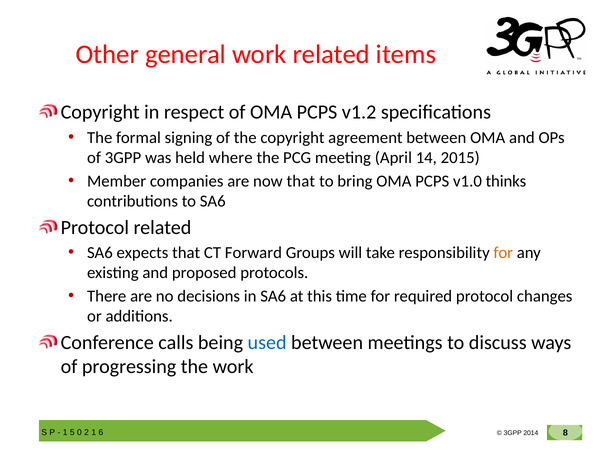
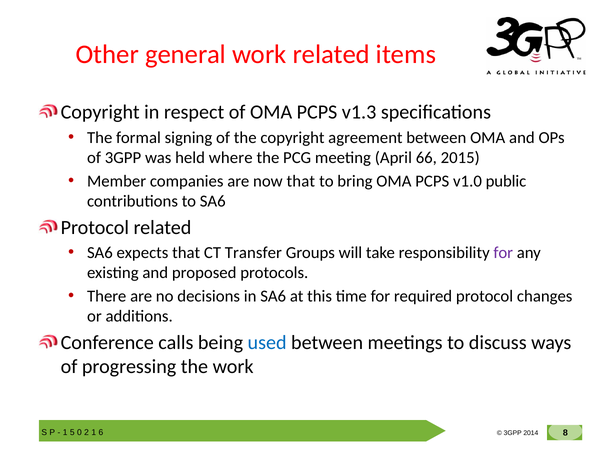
v1.2: v1.2 -> v1.3 (359, 112)
14: 14 -> 66 (426, 158)
thinks: thinks -> public (506, 181)
Forward: Forward -> Transfer (253, 253)
for colour: orange -> purple (503, 253)
